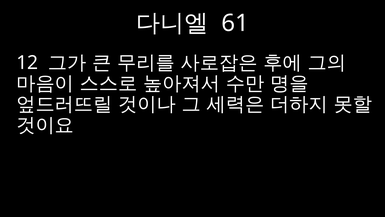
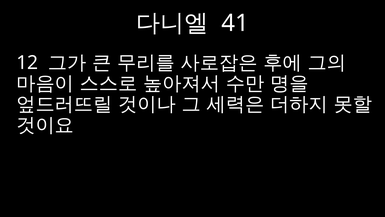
61: 61 -> 41 (235, 23)
